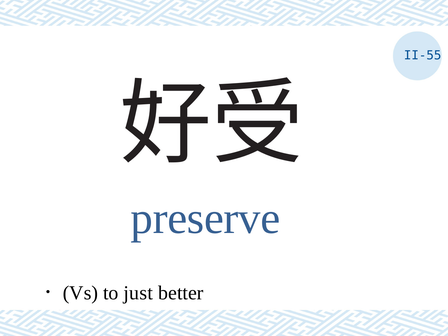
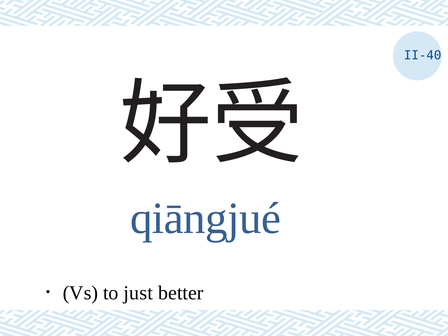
II-55: II-55 -> II-40 (423, 55)
preserve: preserve -> qiāngjué (205, 218)
